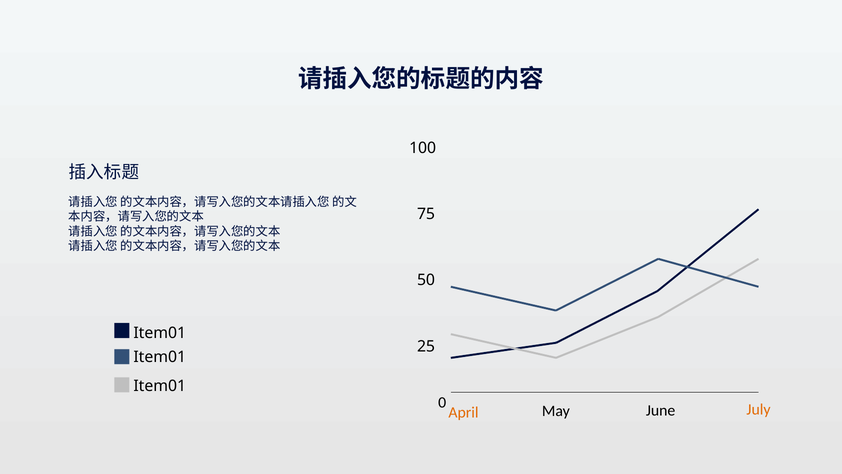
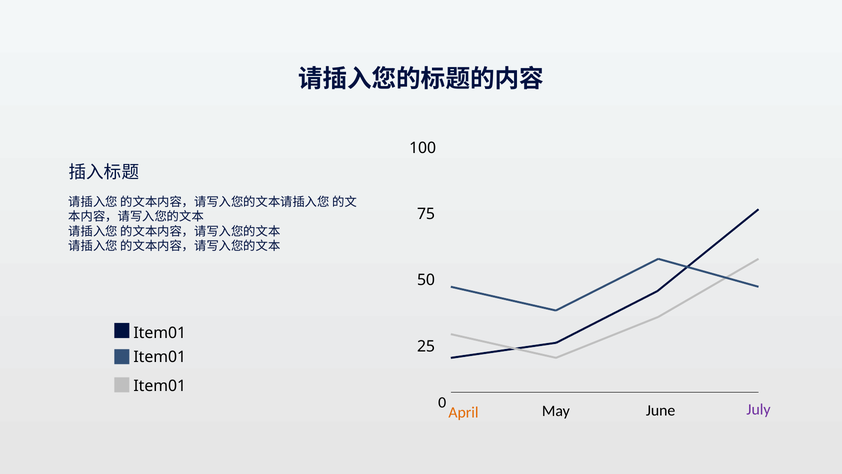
July colour: orange -> purple (759, 409)
